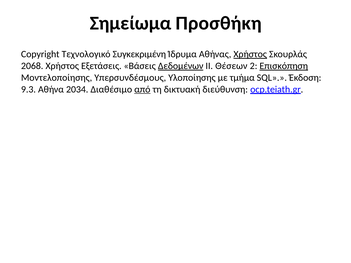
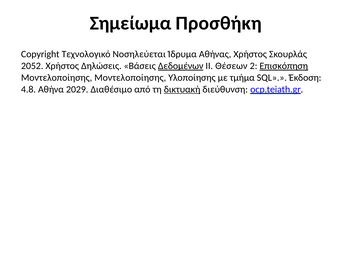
Συγκεκριμένη: Συγκεκριμένη -> Νοσηλεύεται (139, 54)
Χρήστος underline: present -> none (250, 54)
2068: 2068 -> 2052 (32, 66)
Εξετάσεις: Εξετάσεις -> Δηλώσεις (101, 66)
Μοντελοποίησης Υπερσυνδέσμους: Υπερσυνδέσμους -> Μοντελοποίησης (130, 78)
9.3: 9.3 -> 4.8 (28, 89)
2034: 2034 -> 2029 (77, 89)
από underline: present -> none (142, 89)
δικτυακή underline: none -> present (182, 89)
